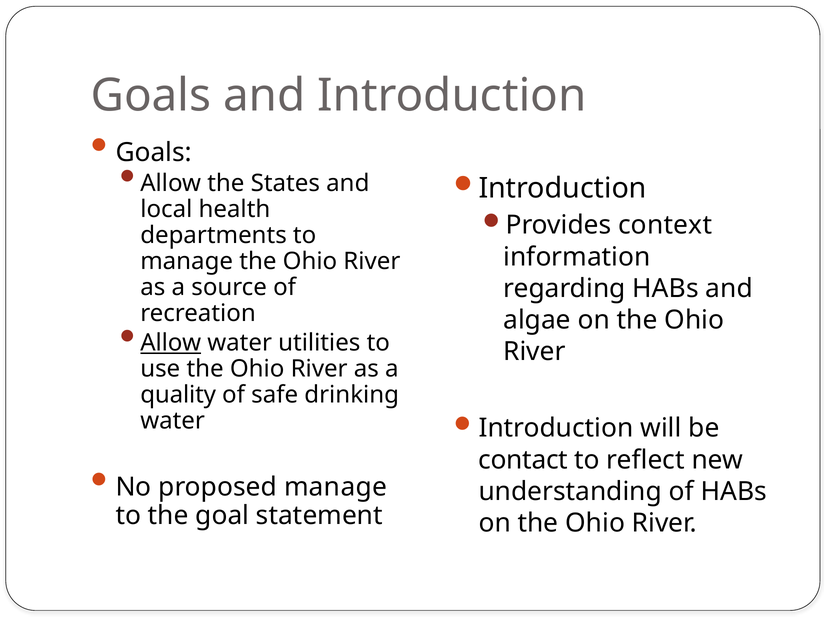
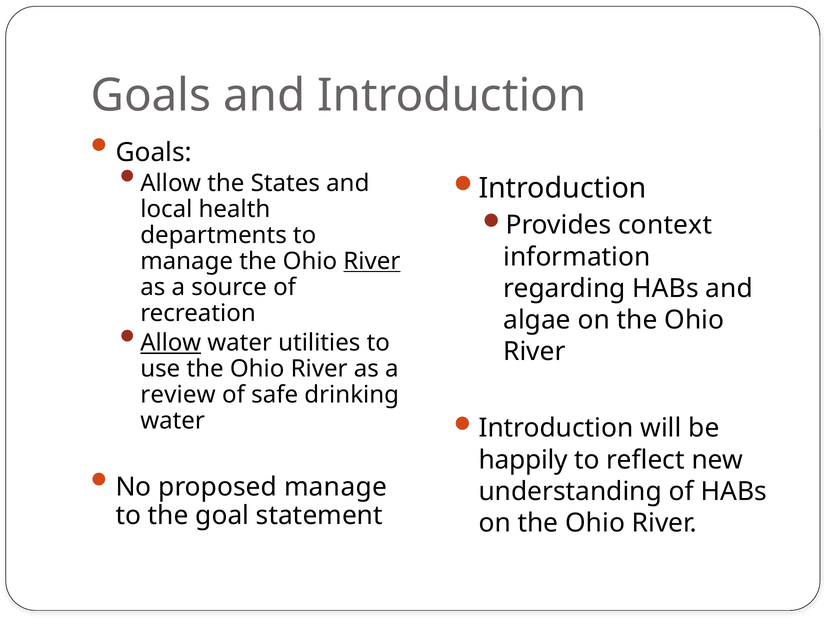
River underline: none -> present (372, 261)
quality: quality -> review (178, 395)
contact: contact -> happily (523, 460)
